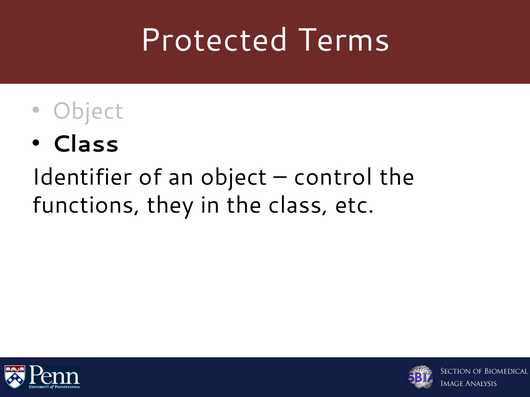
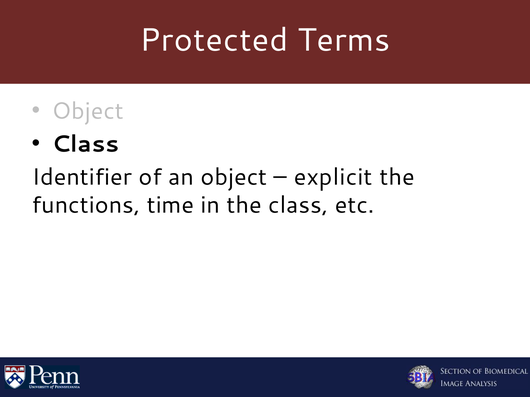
control: control -> explicit (333, 177)
they: they -> time (170, 205)
